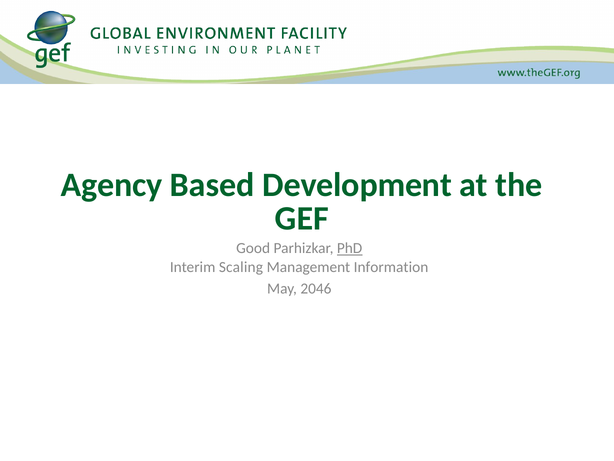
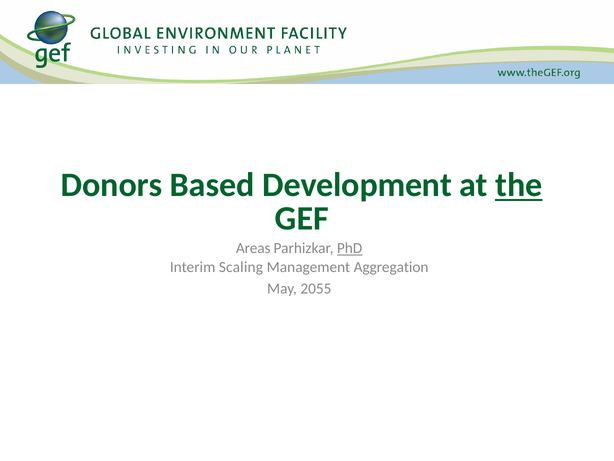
Agency: Agency -> Donors (112, 185)
the underline: none -> present (519, 185)
Good: Good -> Areas (253, 248)
Information: Information -> Aggregation (391, 267)
2046: 2046 -> 2055 (316, 289)
